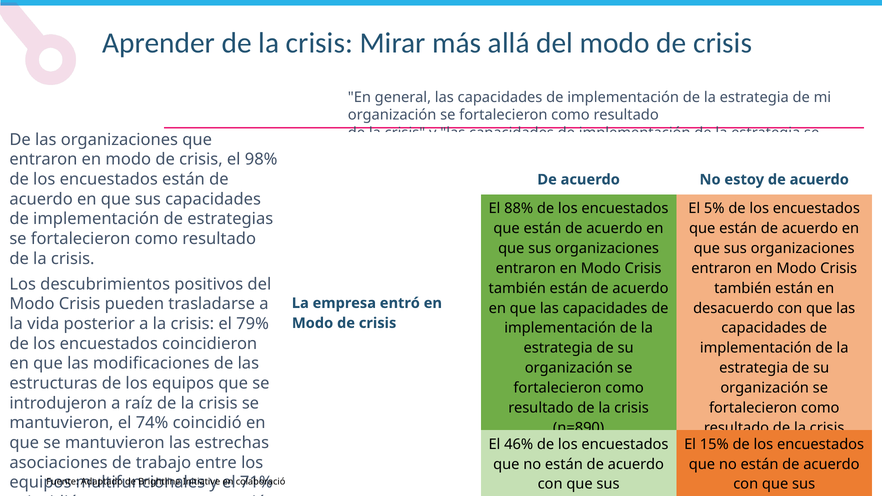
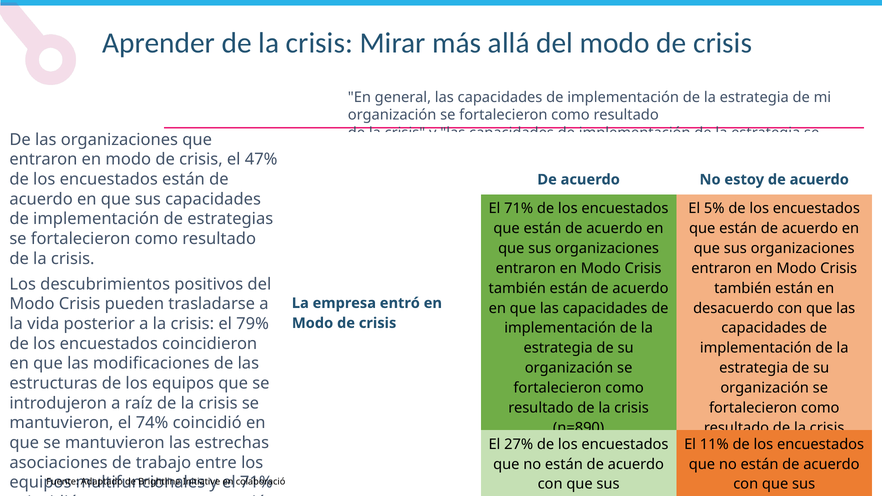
98%: 98% -> 47% (261, 160)
88%: 88% -> 71% (519, 208)
46%: 46% -> 27% (519, 444)
15%: 15% -> 11% (714, 444)
